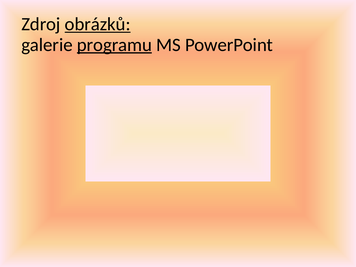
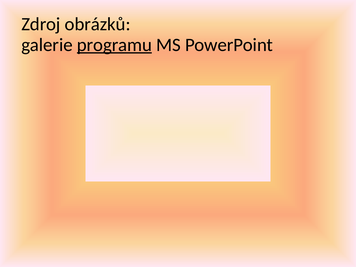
obrázků underline: present -> none (98, 24)
